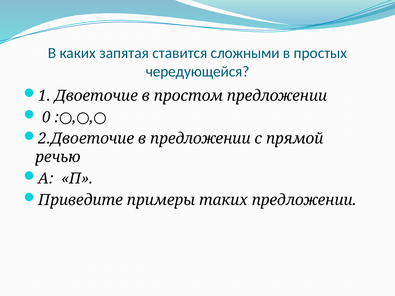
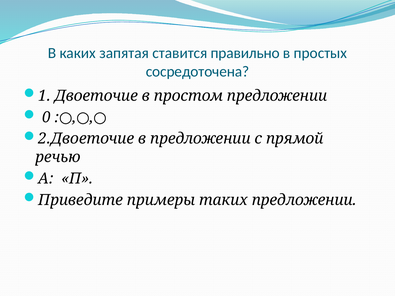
сложными: сложными -> правильно (245, 53)
чередующейся: чередующейся -> сосредоточена (198, 72)
